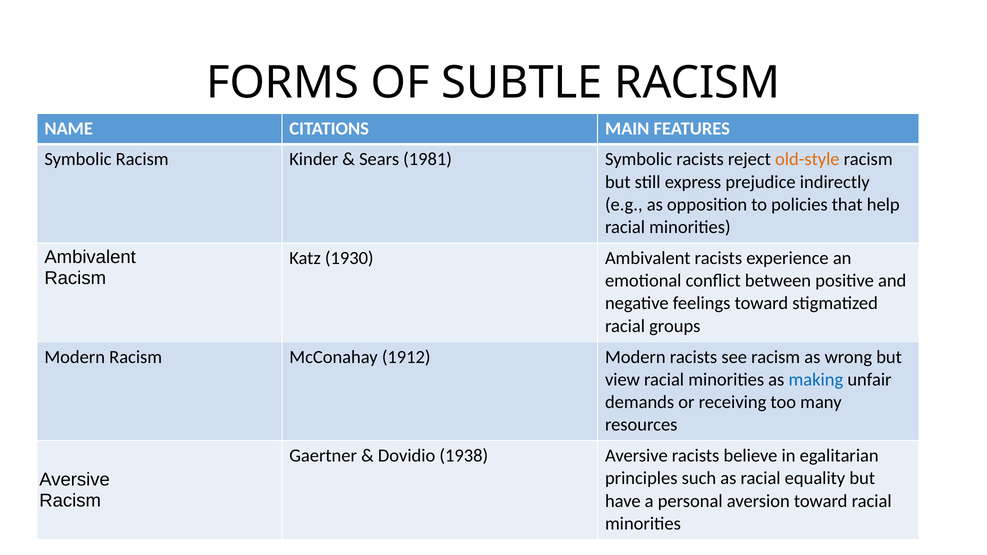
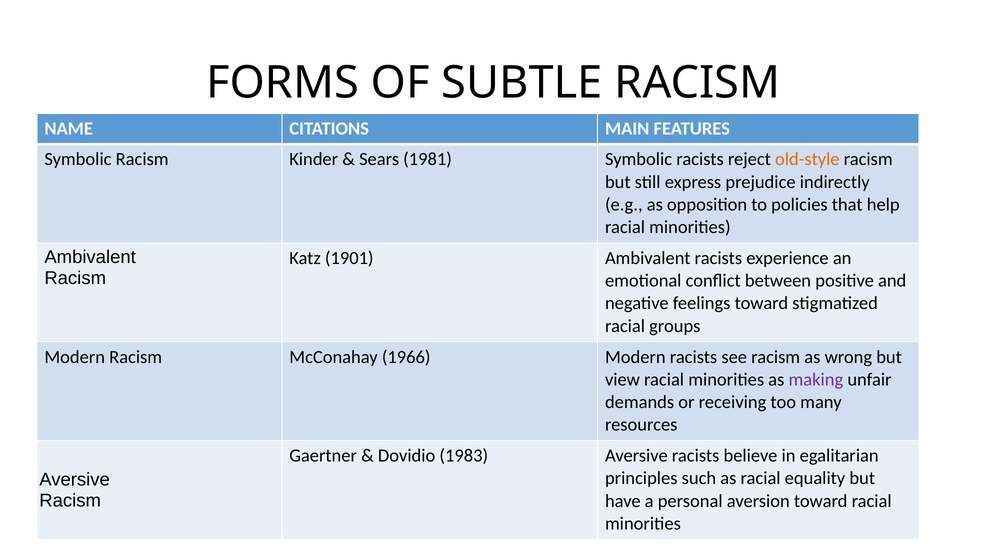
1930: 1930 -> 1901 (349, 258)
1912: 1912 -> 1966 (406, 357)
making colour: blue -> purple (816, 380)
1938: 1938 -> 1983 (464, 456)
